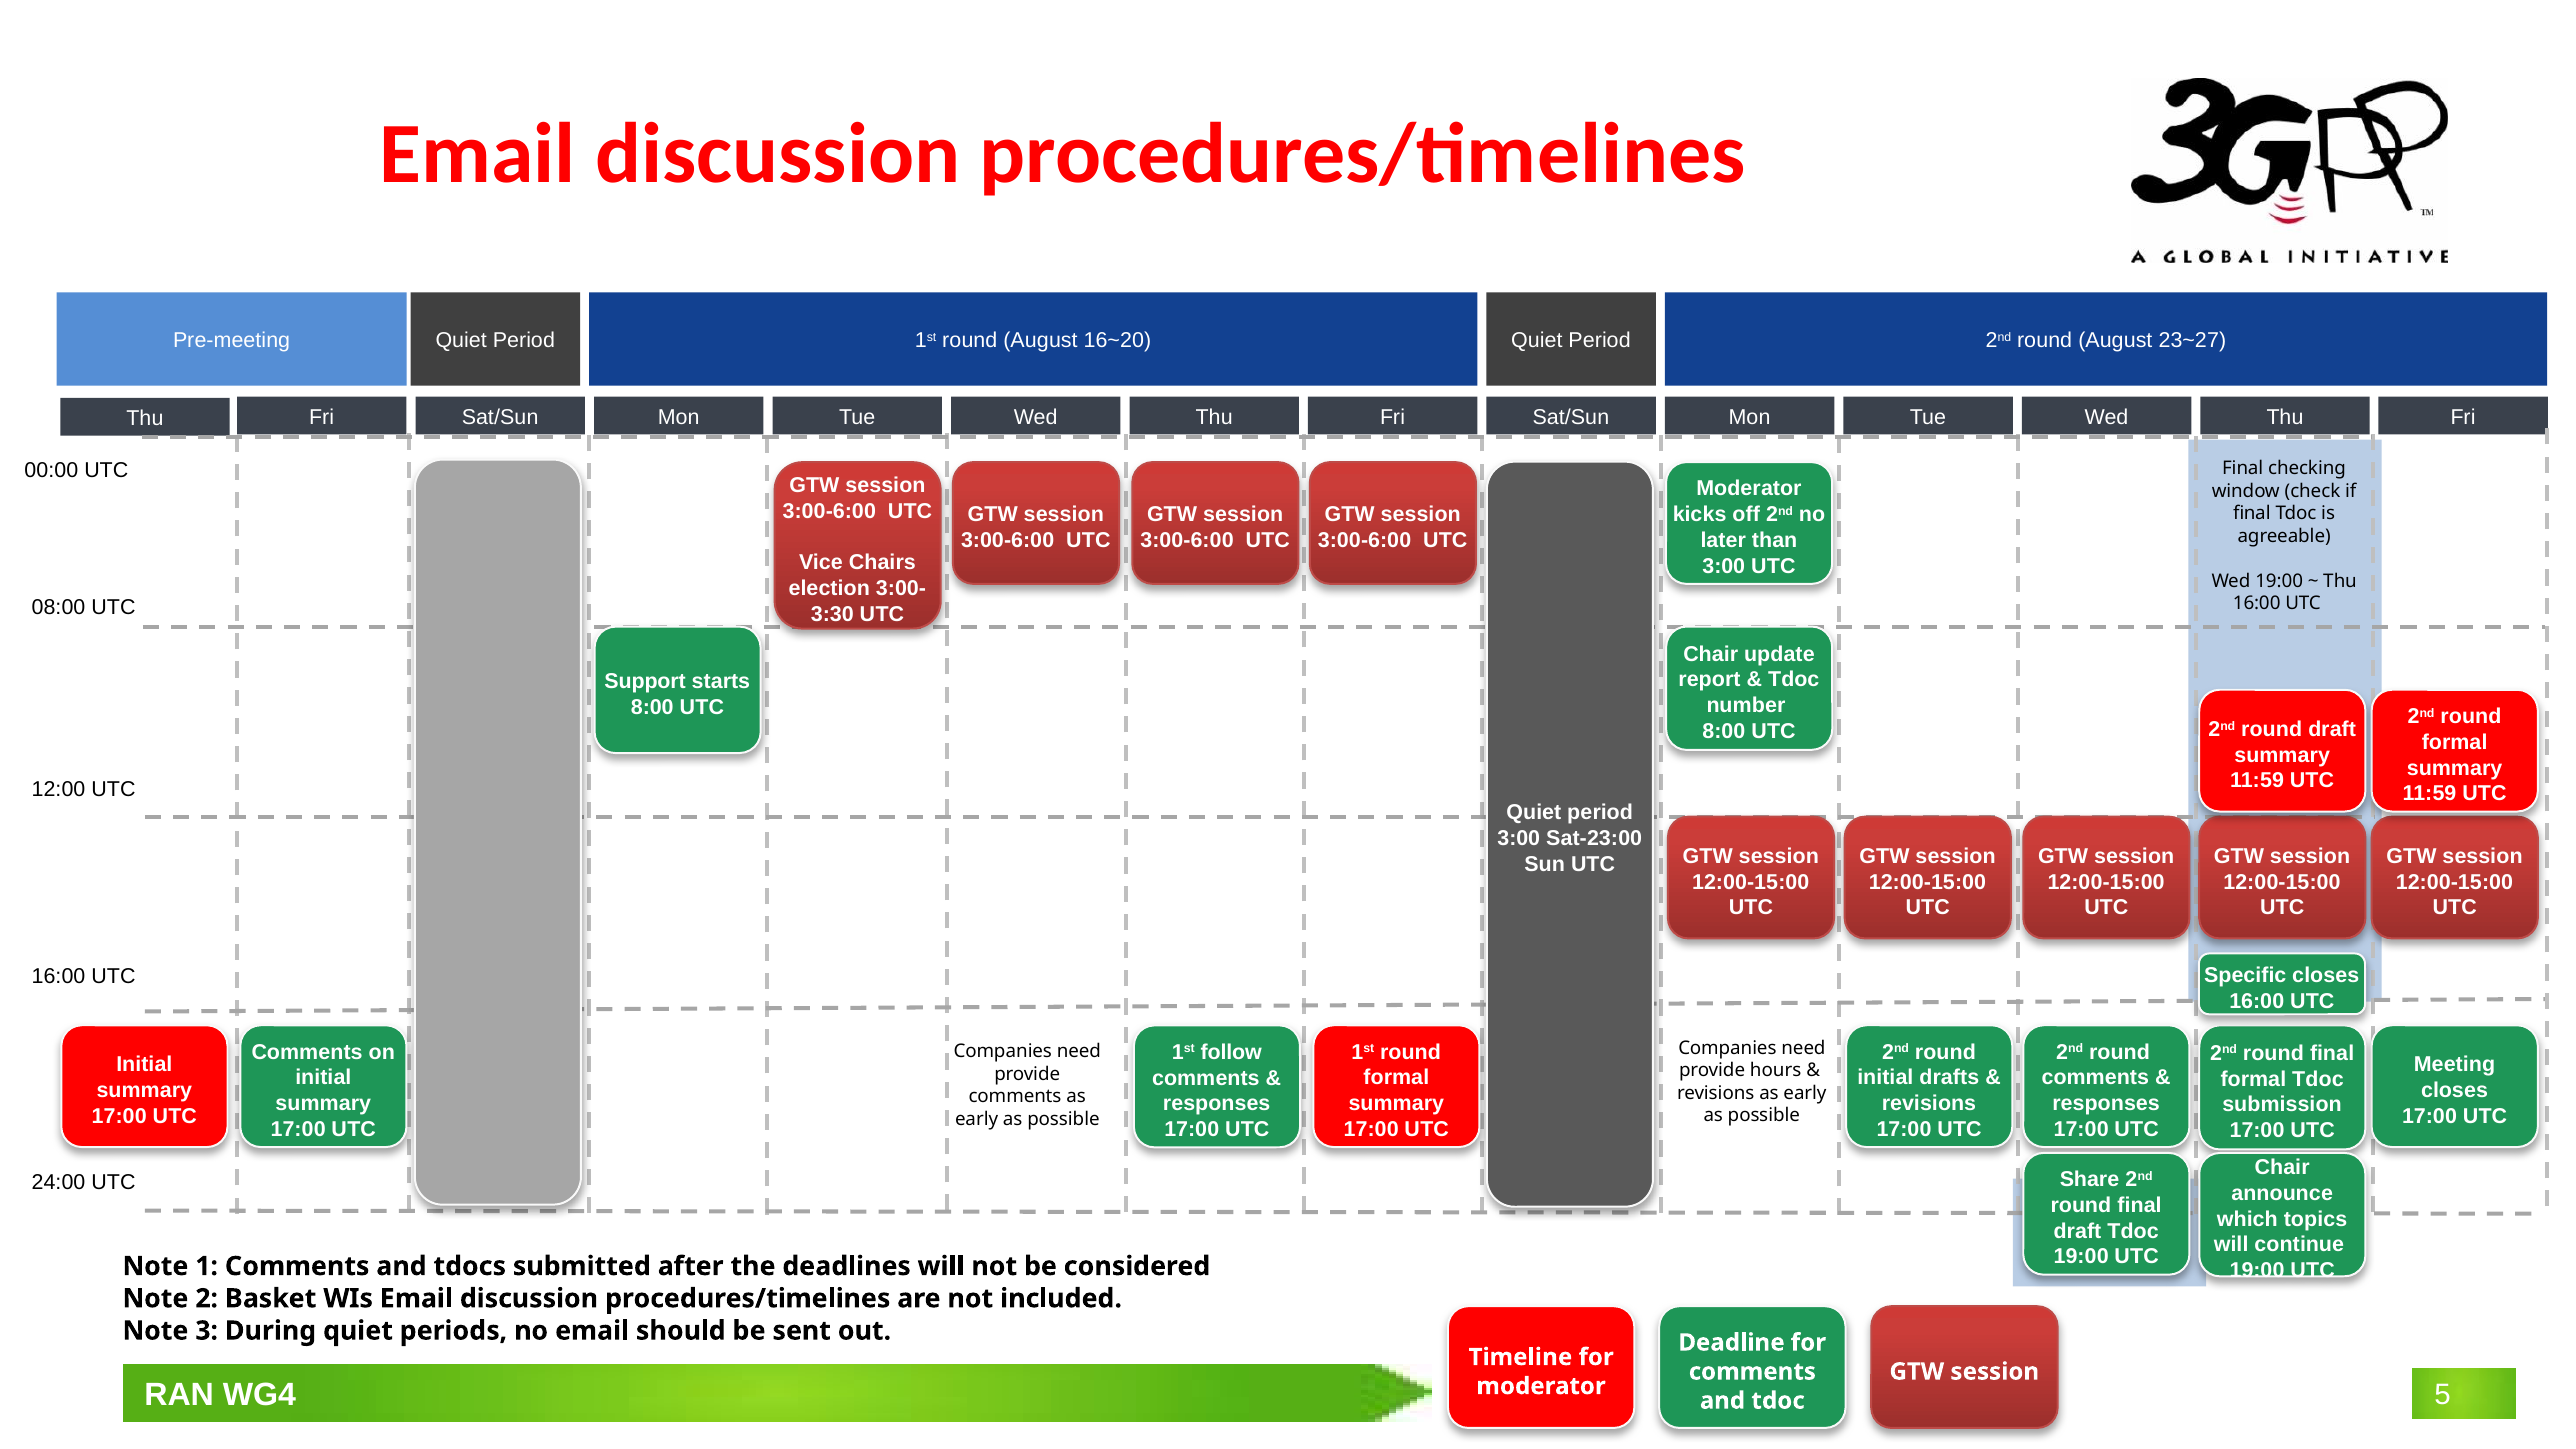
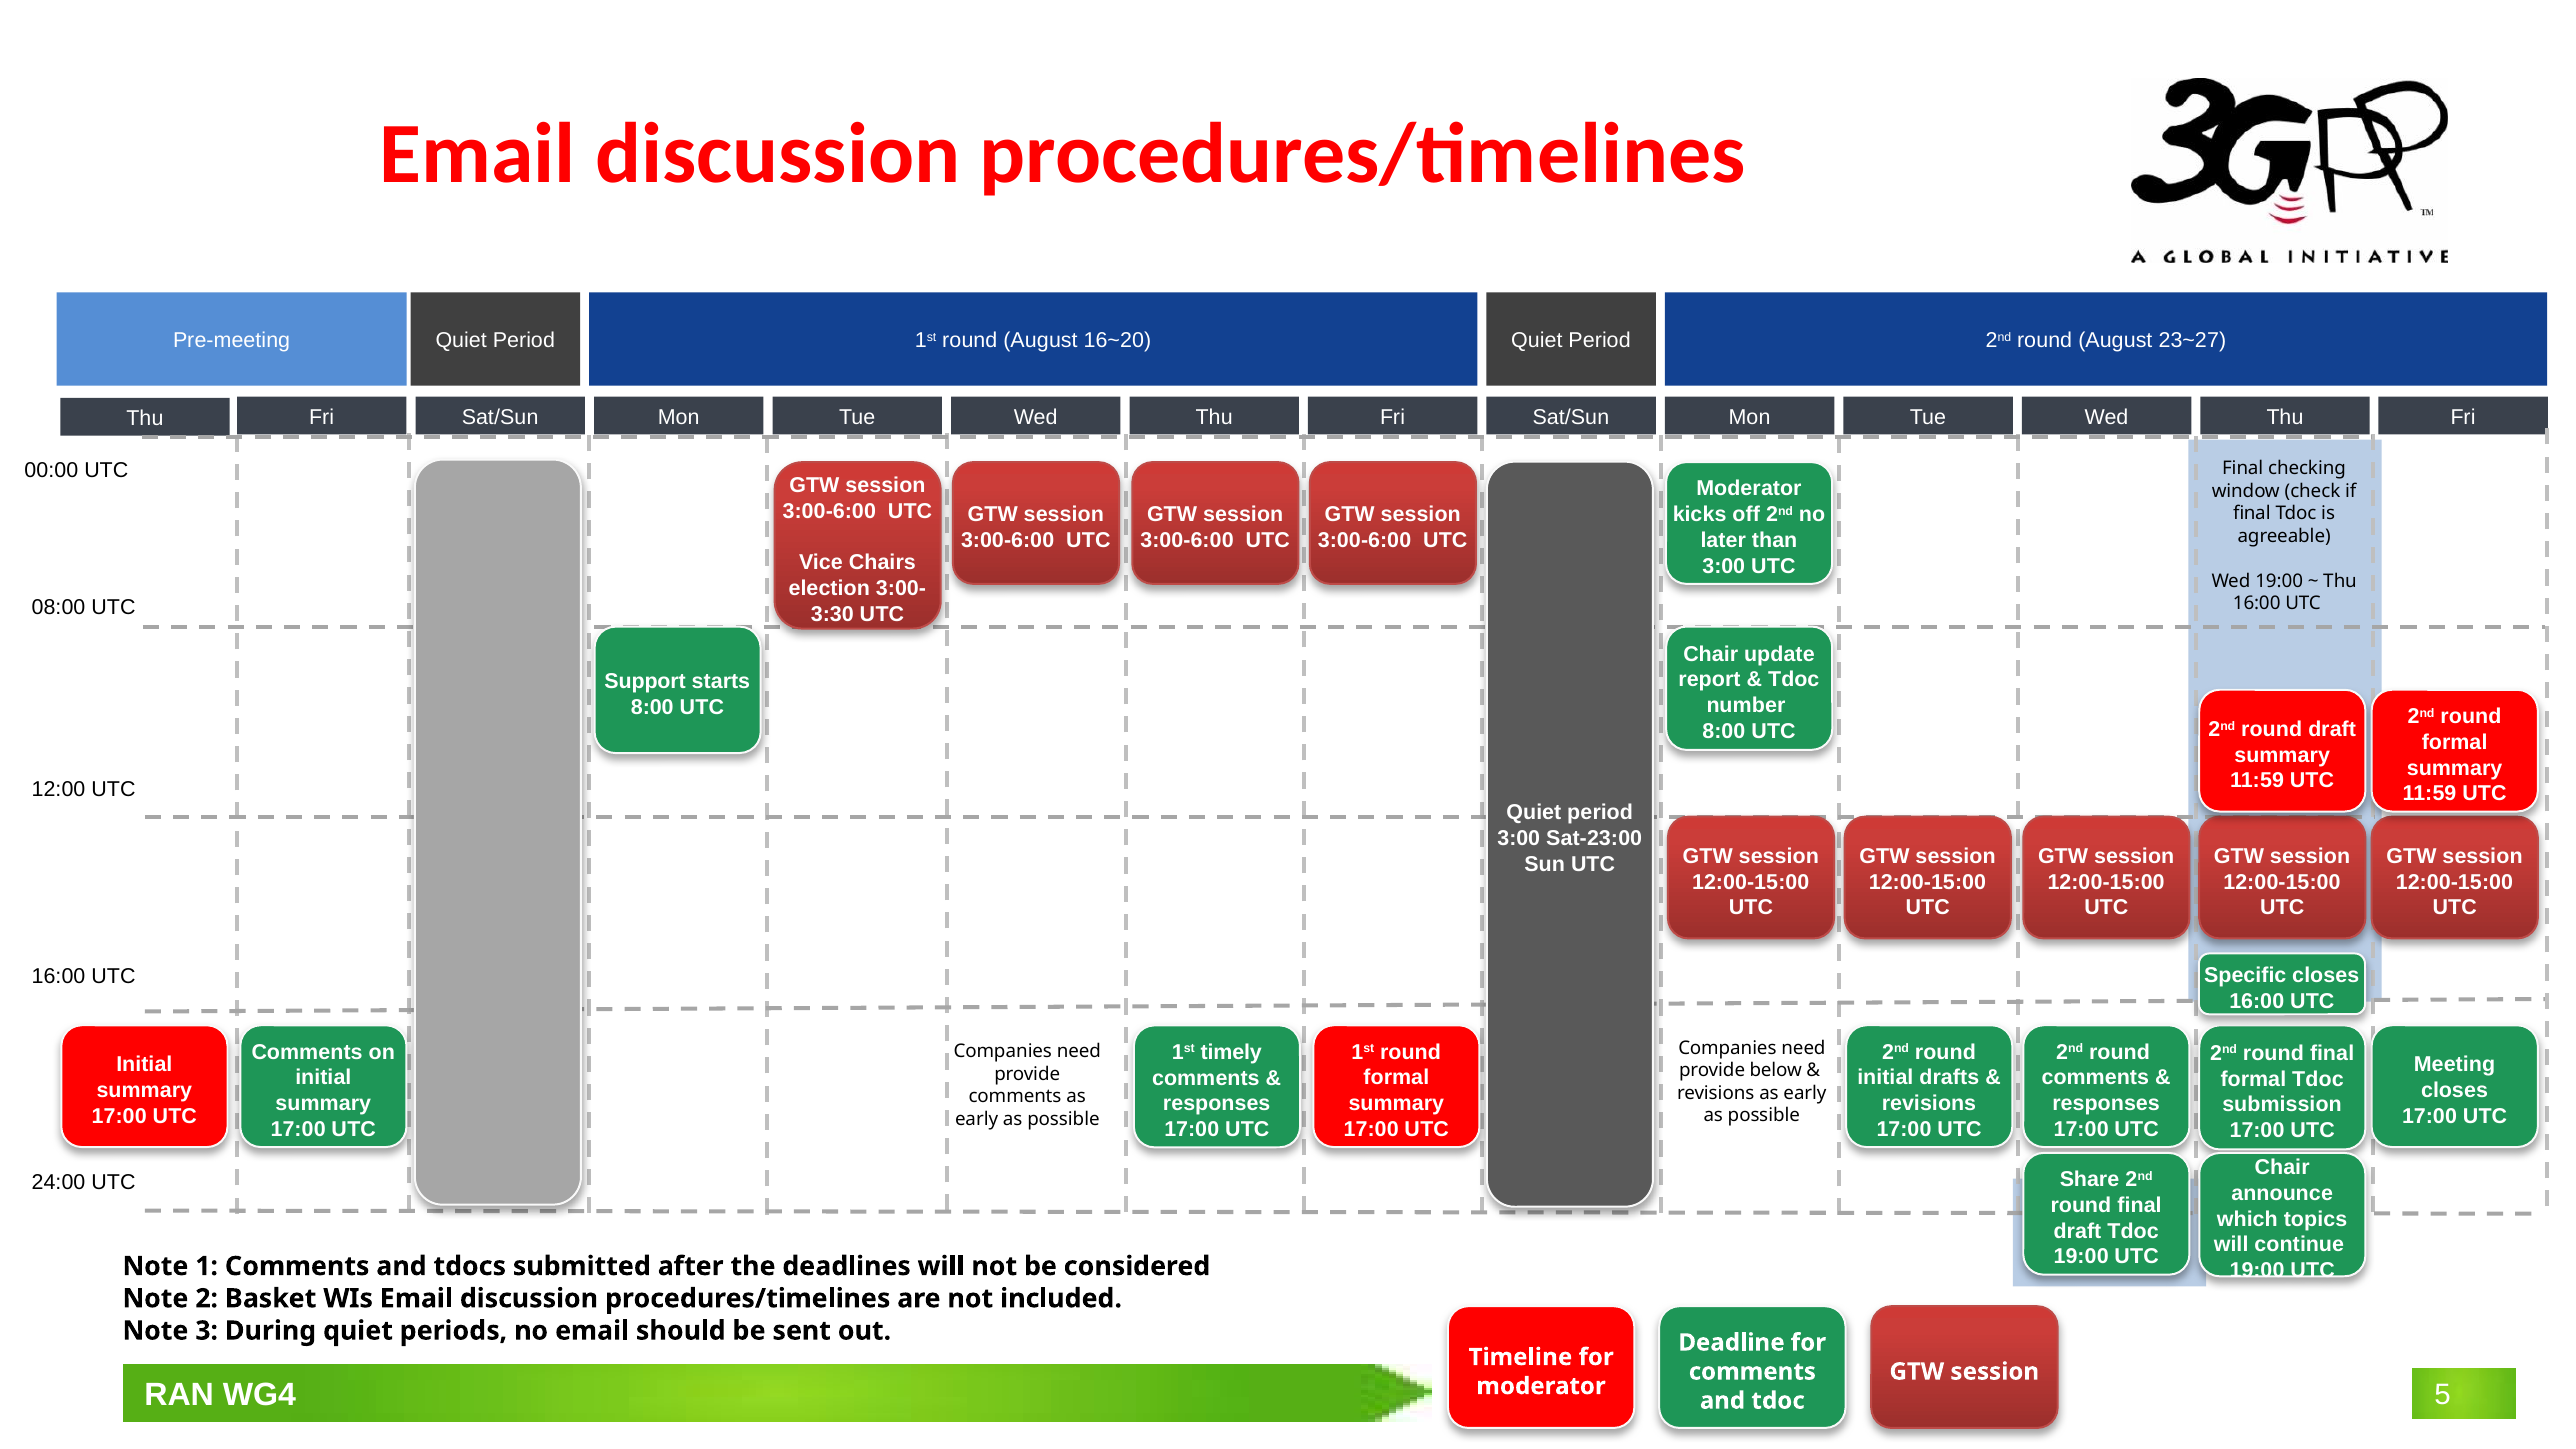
follow: follow -> timely (1231, 1052)
hours: hours -> below (1776, 1070)
